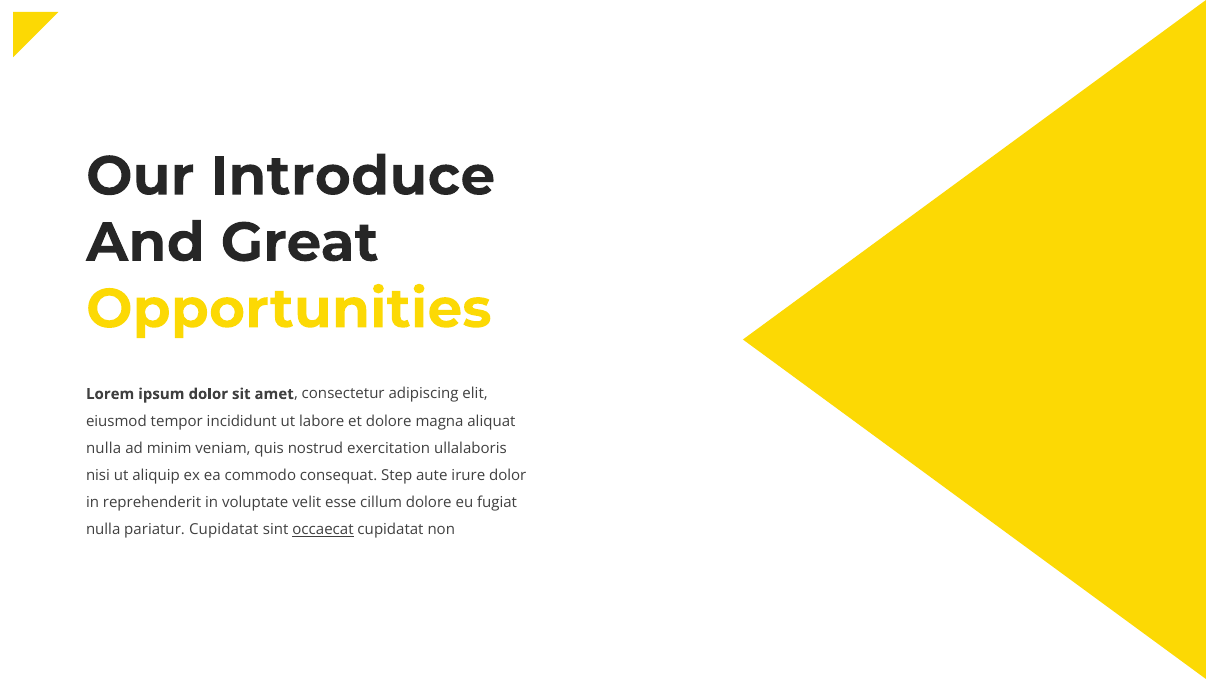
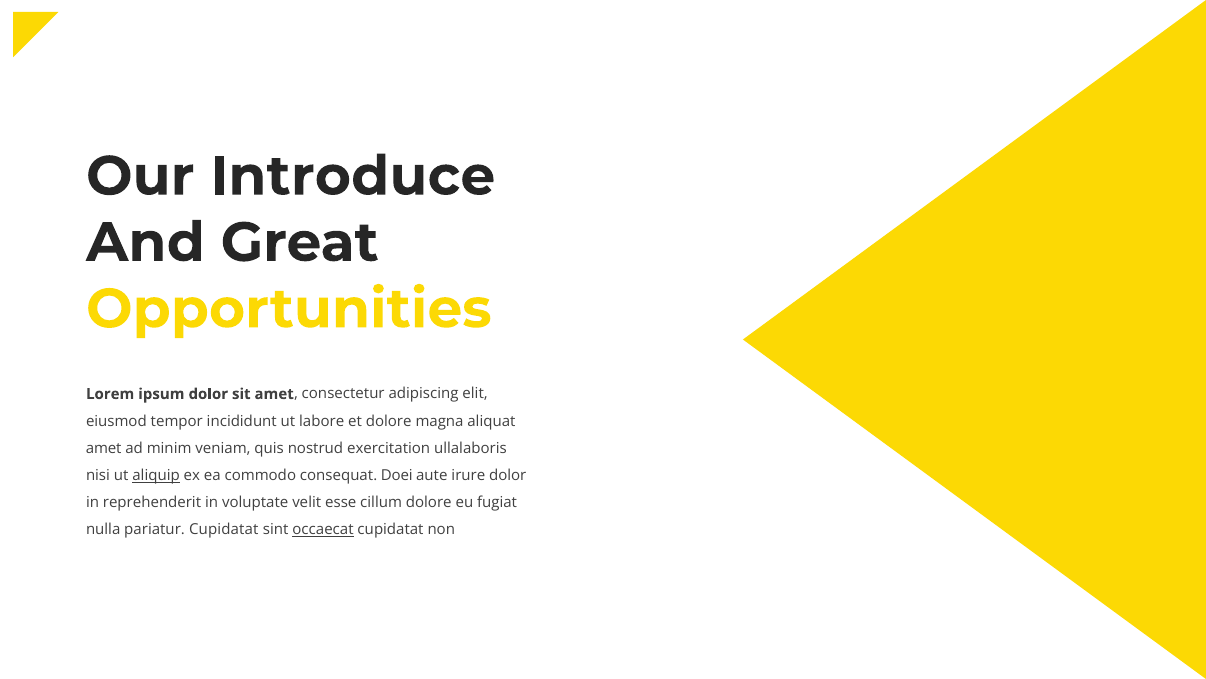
nulla: nulla -> amet (104, 448)
aliquip underline: none -> present (156, 475)
Step: Step -> Doei (397, 475)
